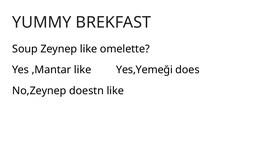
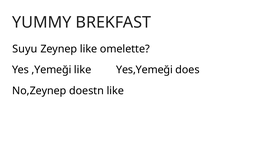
Soup: Soup -> Suyu (25, 49)
,Mantar: ,Mantar -> ,Yemeği (51, 70)
